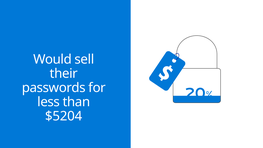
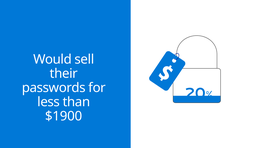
$5204: $5204 -> $1900 (64, 116)
